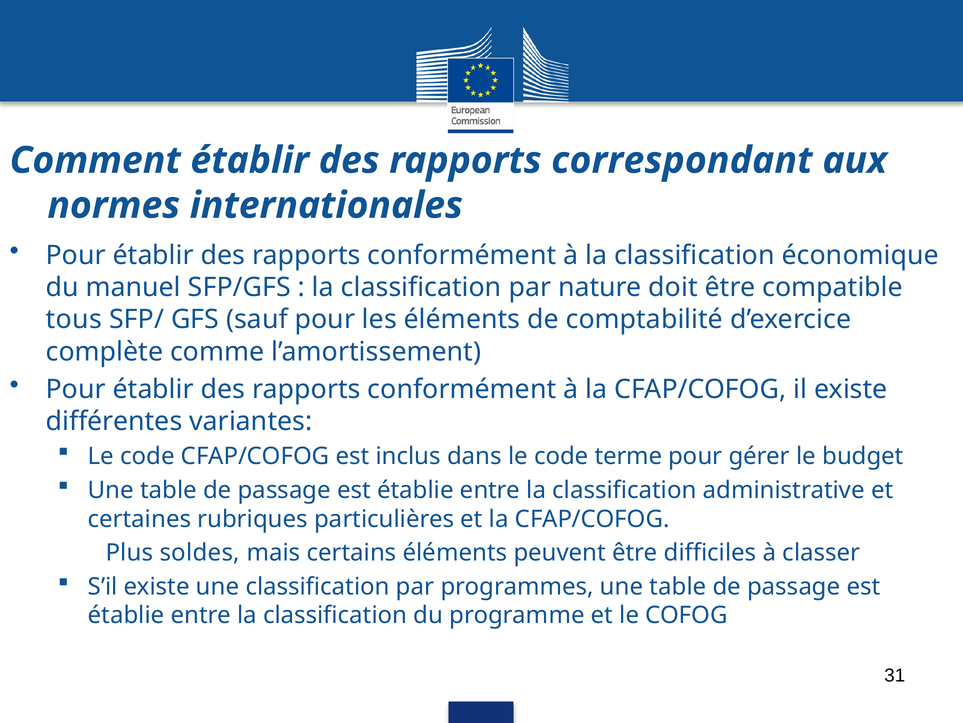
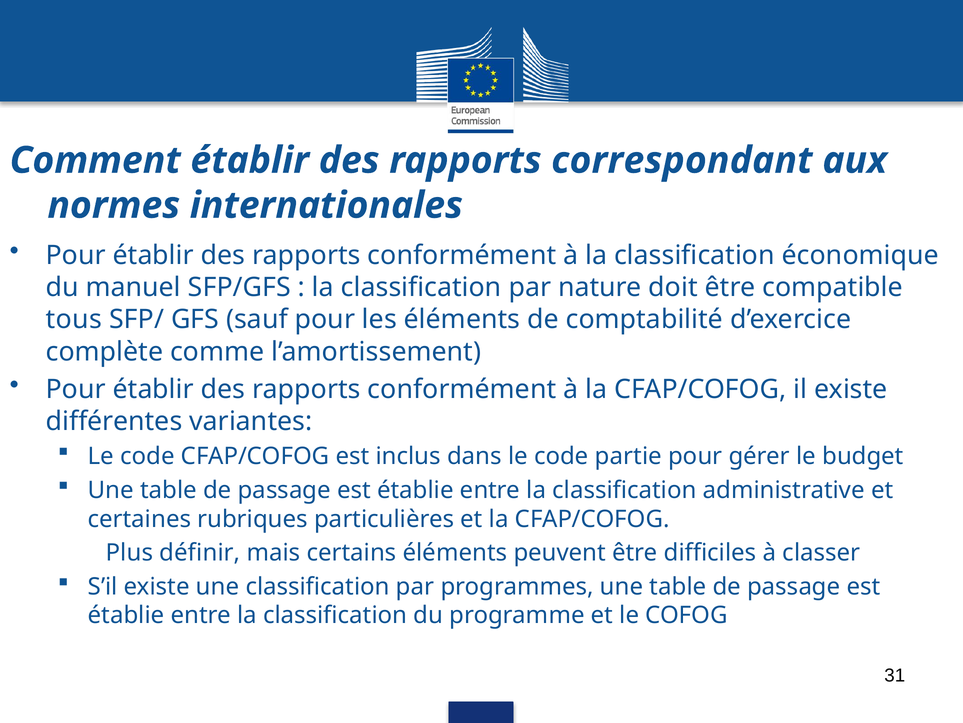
terme: terme -> partie (628, 456)
soldes: soldes -> définir (200, 552)
